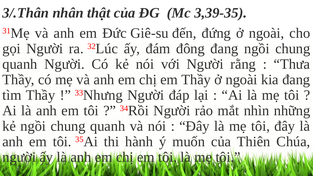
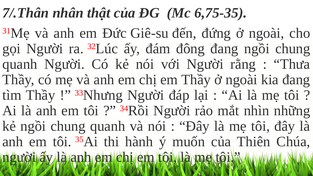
3/.Thân: 3/.Thân -> 7/.Thân (26, 13)
3,39-35: 3,39-35 -> 6,75-35 (221, 13)
